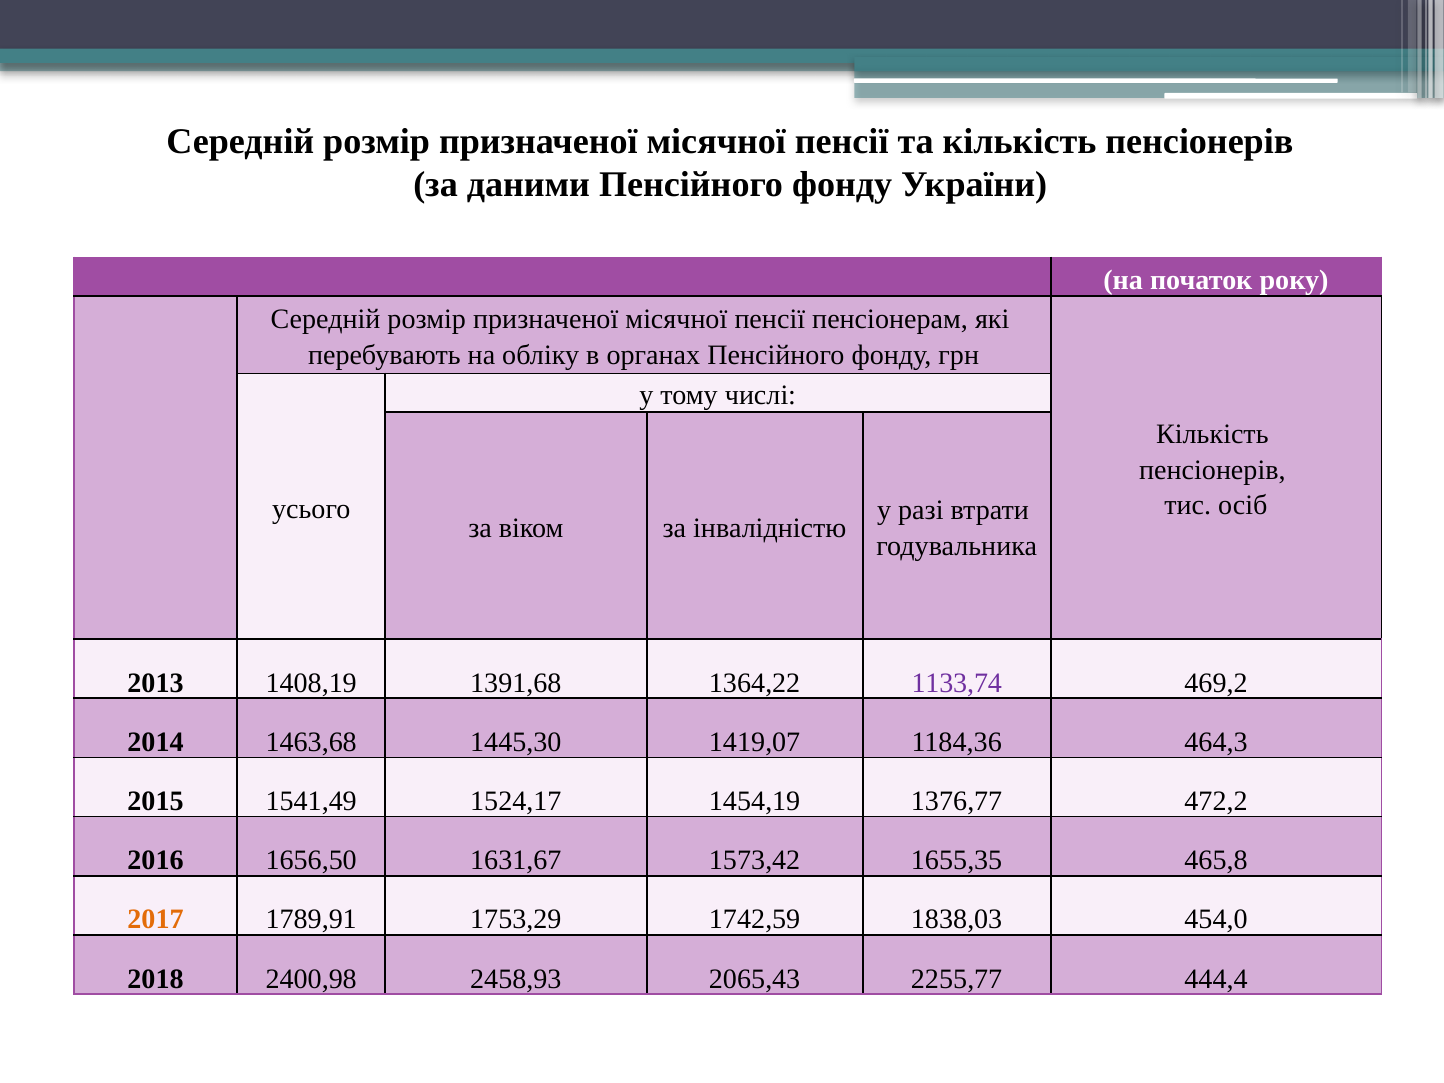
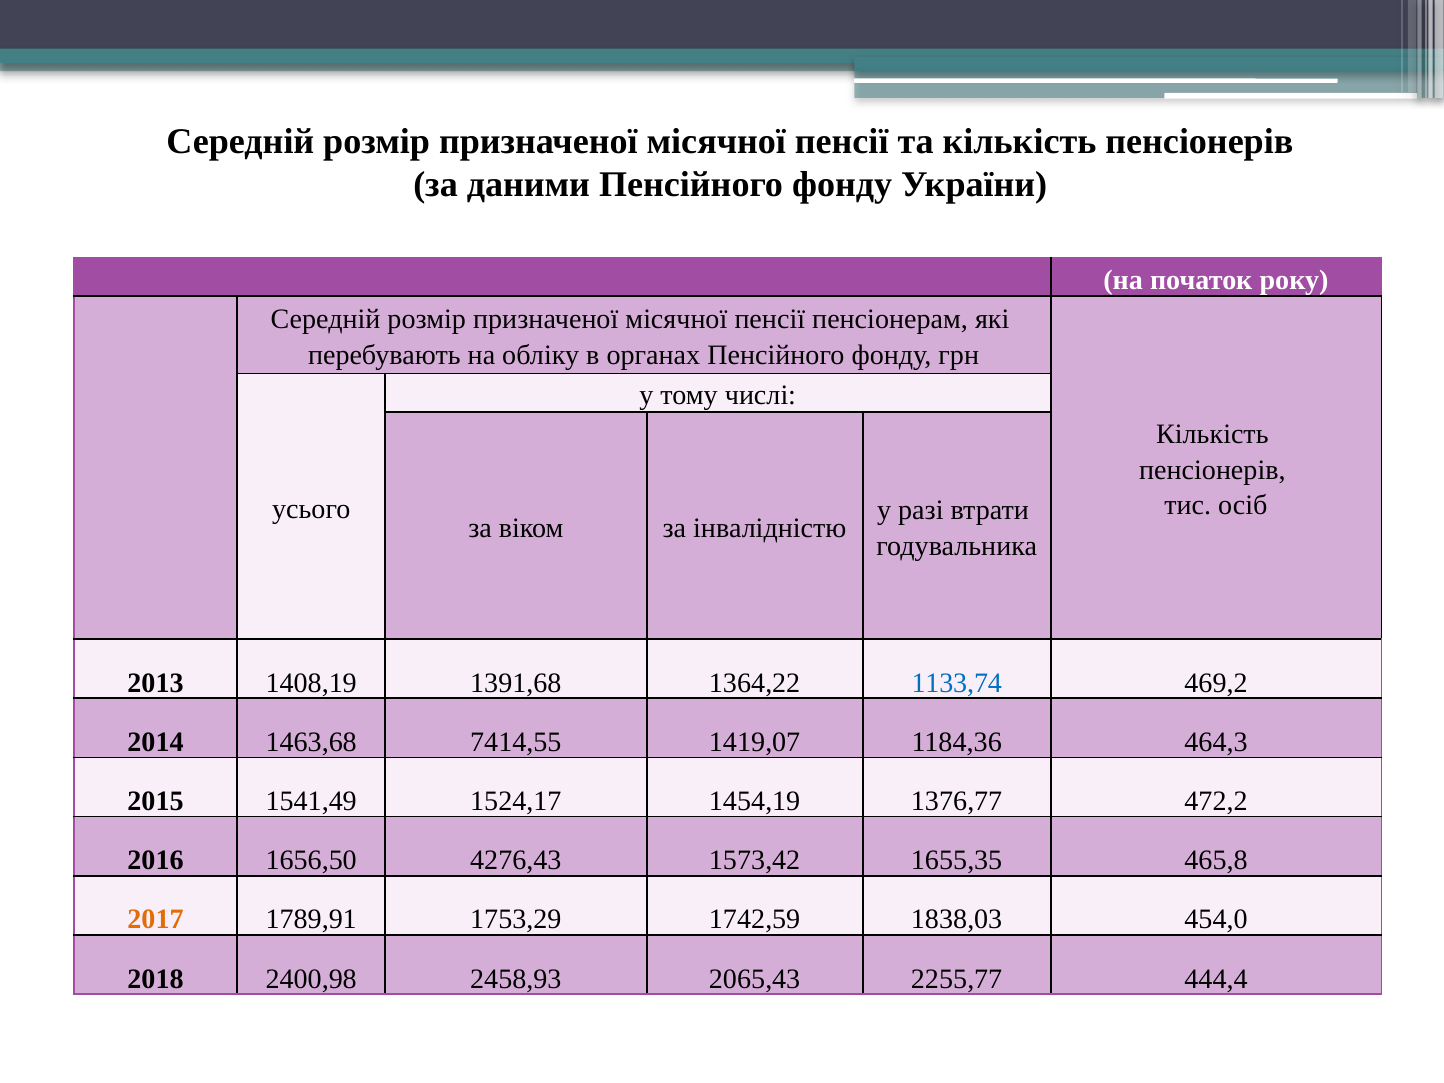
1133,74 colour: purple -> blue (957, 683)
1445,30: 1445,30 -> 7414,55 (516, 742)
1631,67: 1631,67 -> 4276,43 (516, 860)
